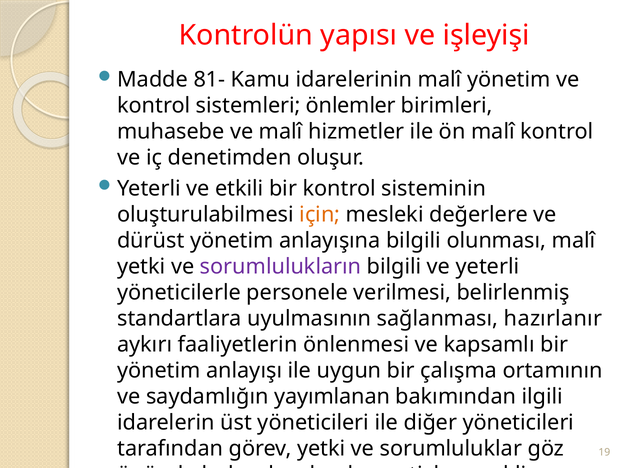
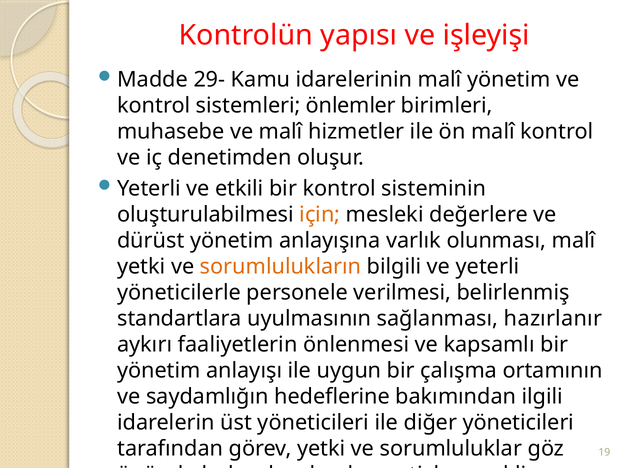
81-: 81- -> 29- (209, 80)
anlayışına bilgili: bilgili -> varlık (414, 241)
sorumlulukların colour: purple -> orange (281, 267)
yayımlanan: yayımlanan -> hedeflerine (332, 397)
